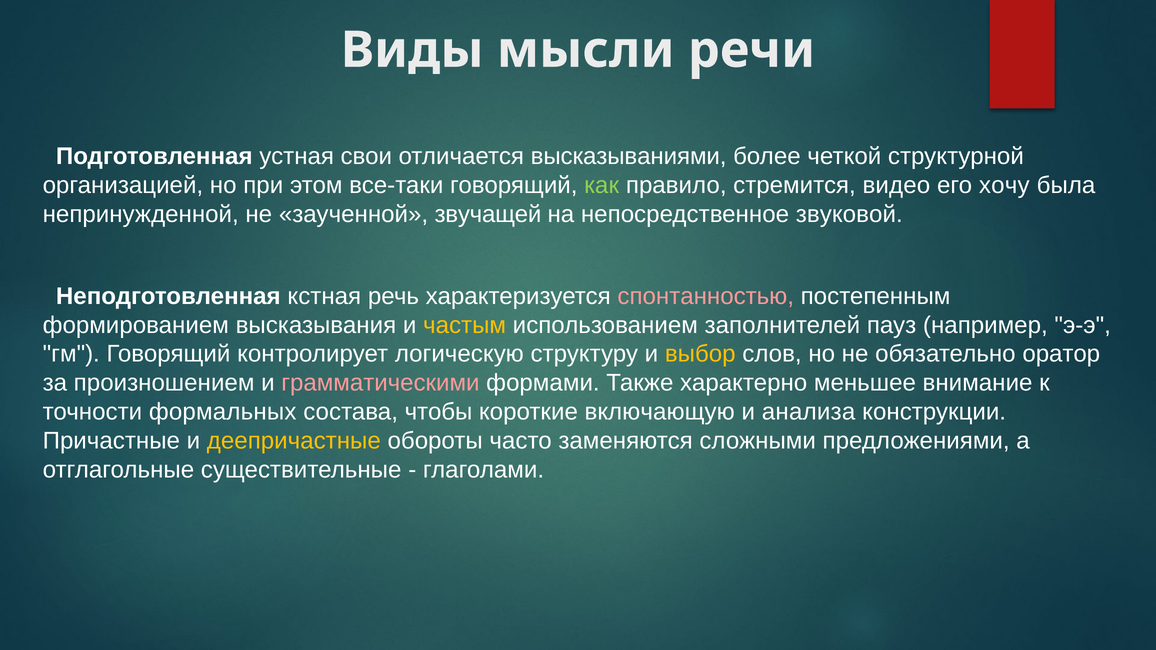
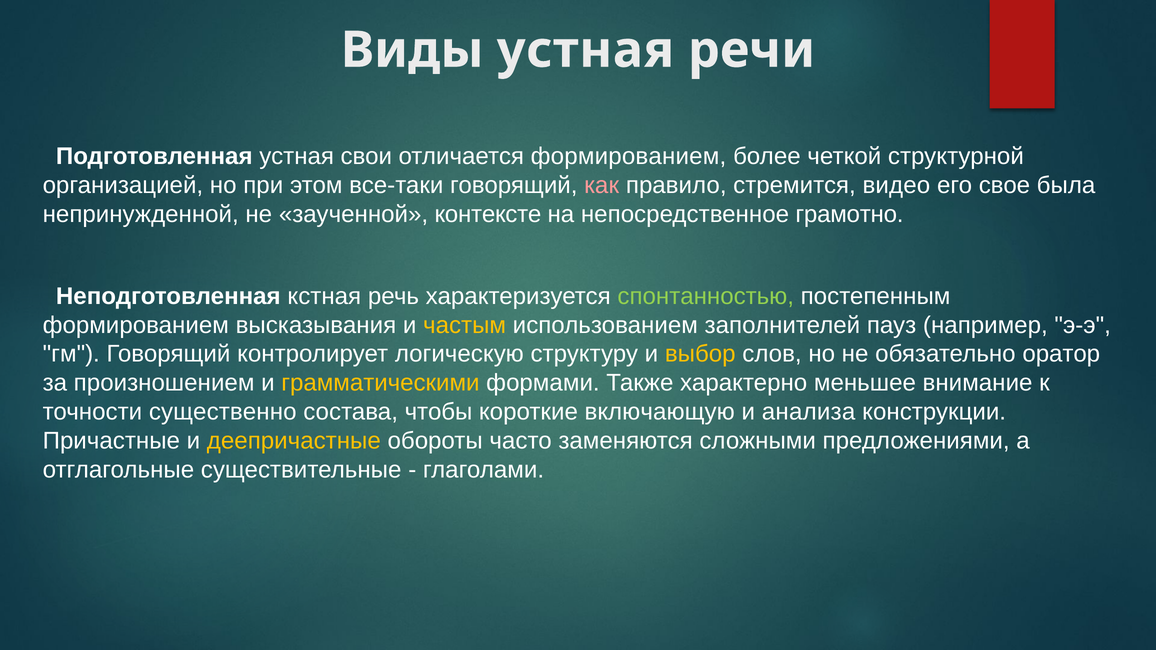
Виды мысли: мысли -> устная (585, 50)
отличается высказываниями: высказываниями -> формированием (628, 156)
как colour: light green -> pink (602, 185)
хочу: хочу -> свое (1004, 185)
звучащей: звучащей -> контексте (488, 214)
звуковой: звуковой -> грамотно (849, 214)
спонтанностью colour: pink -> light green (706, 296)
грамматическими colour: pink -> yellow (380, 383)
формальных: формальных -> существенно (223, 412)
